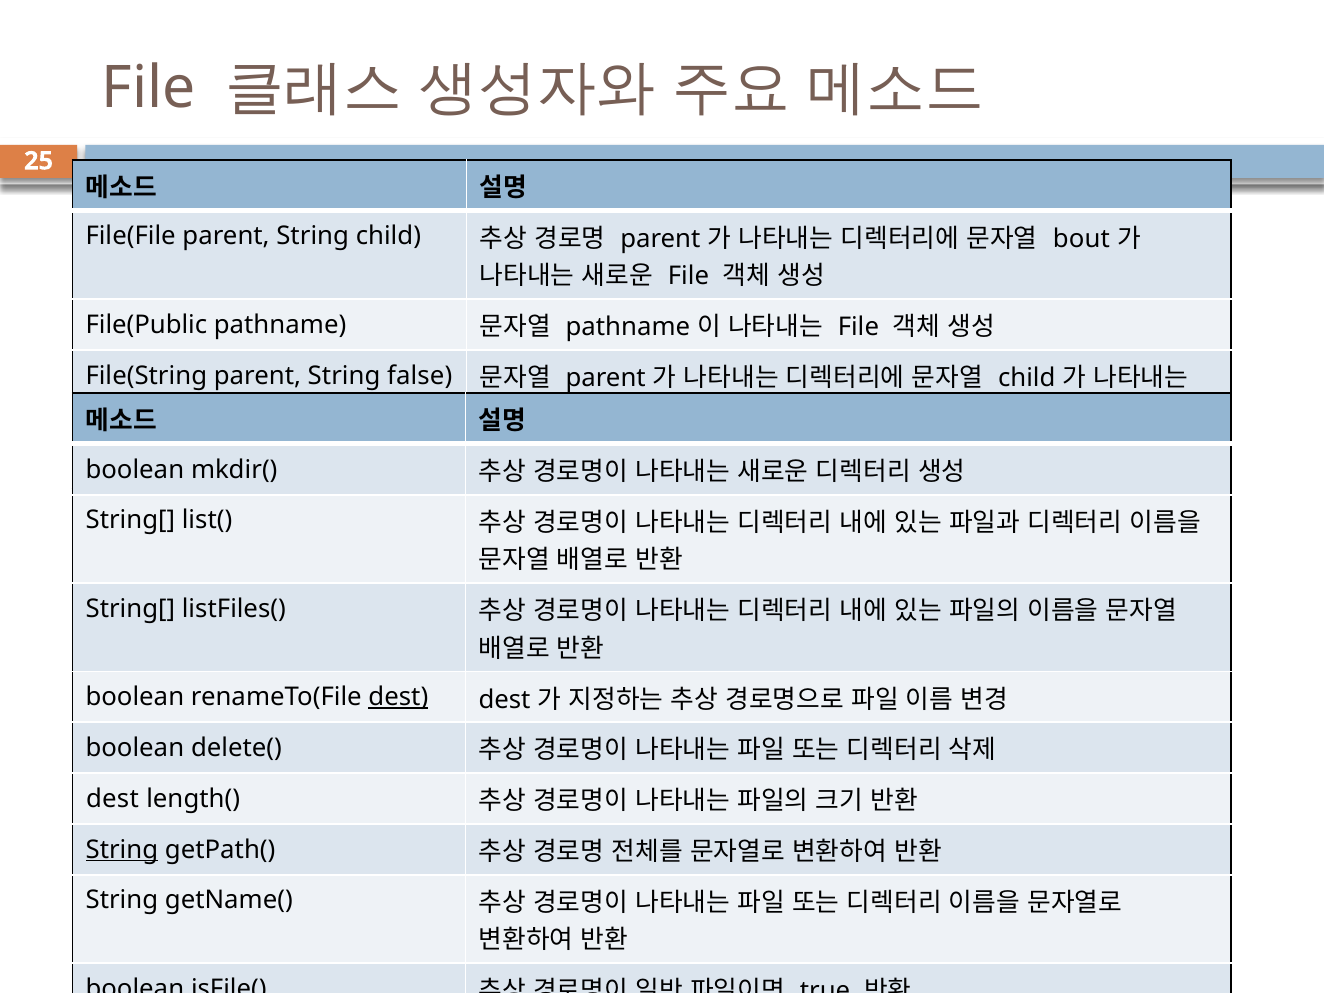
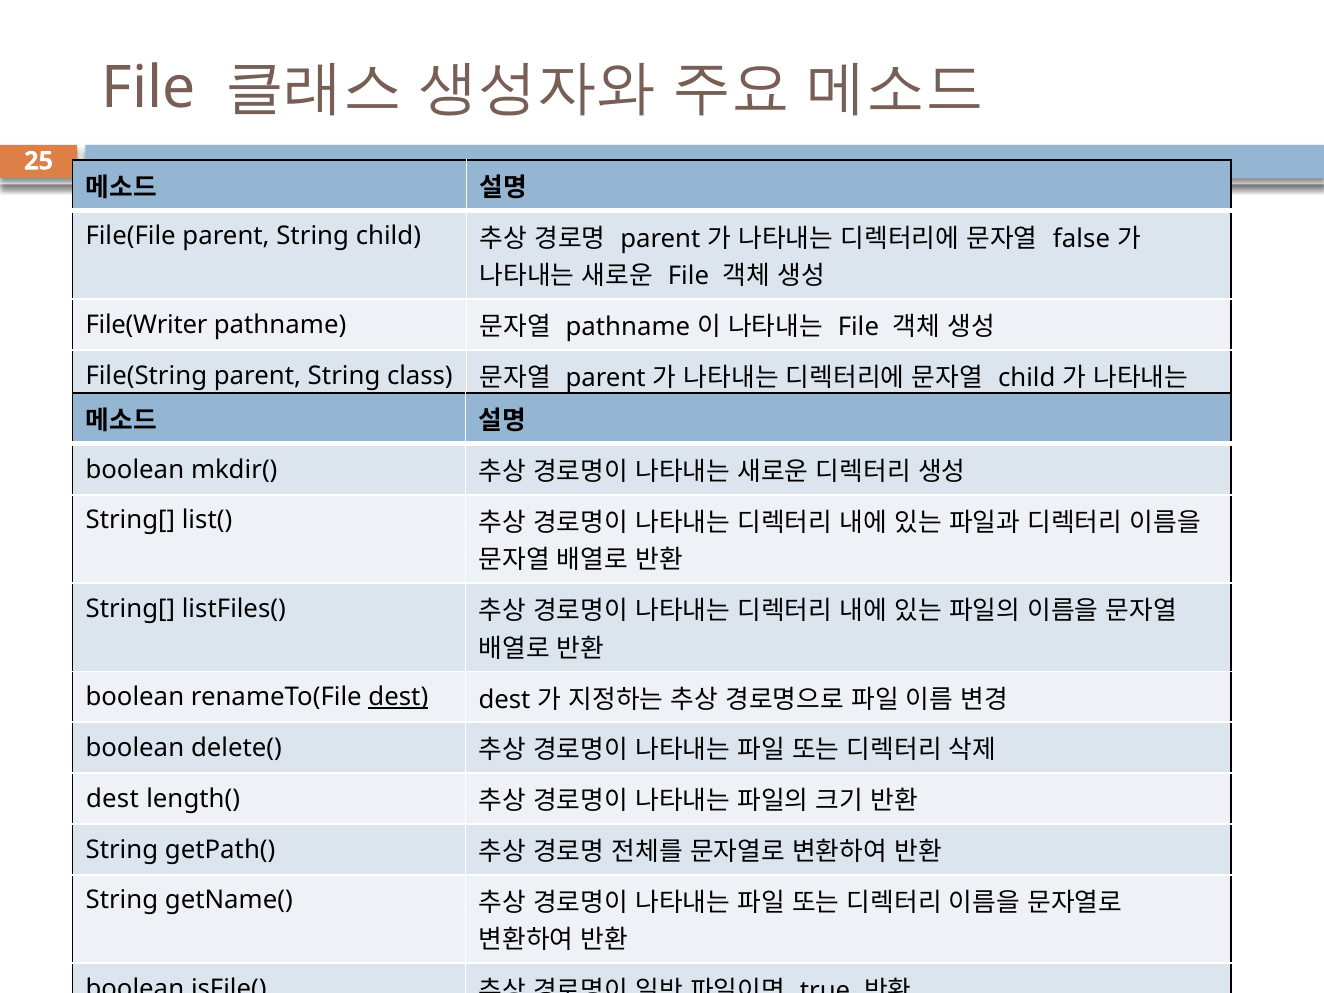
bout: bout -> false (1081, 239)
File(Public: File(Public -> File(Writer (147, 325)
false: false -> class (420, 376)
String underline: present -> none (122, 850)
